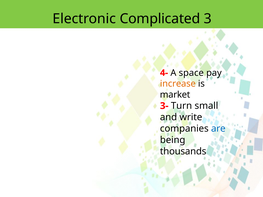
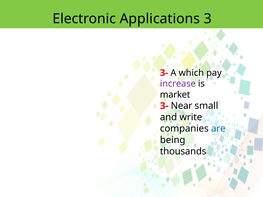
Complicated: Complicated -> Applications (160, 19)
4-: 4- -> 3- (164, 73)
space: space -> which (191, 73)
increase colour: orange -> purple (178, 84)
Turn: Turn -> Near (182, 106)
